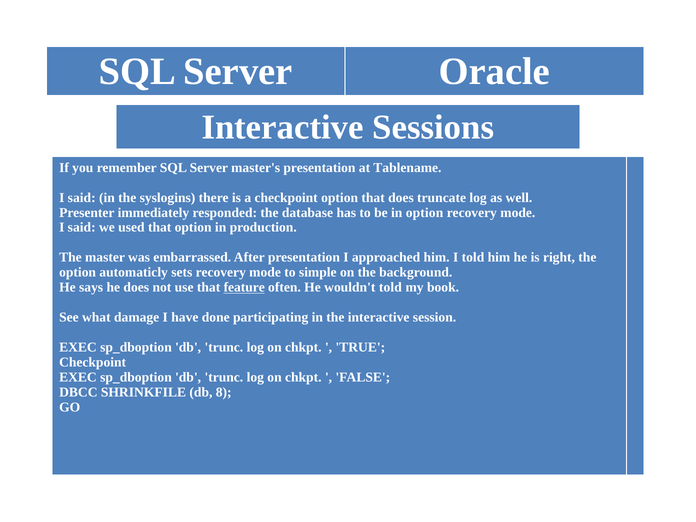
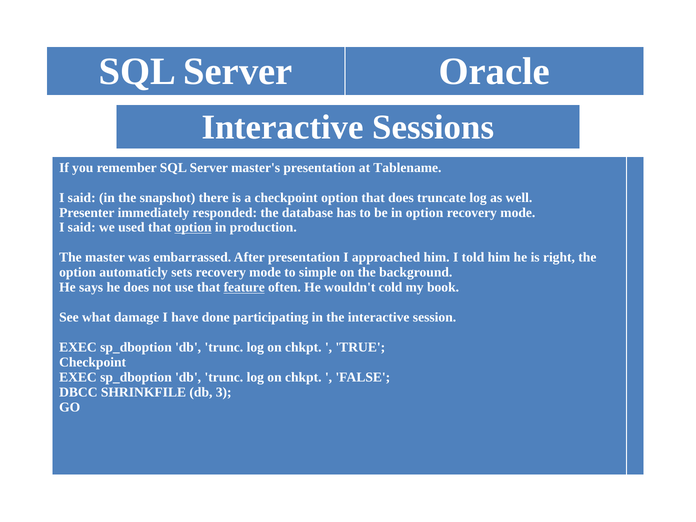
syslogins: syslogins -> snapshot (167, 198)
option underline: none -> present (193, 228)
wouldn't told: told -> cold (391, 287)
8: 8 -> 3 (224, 392)
